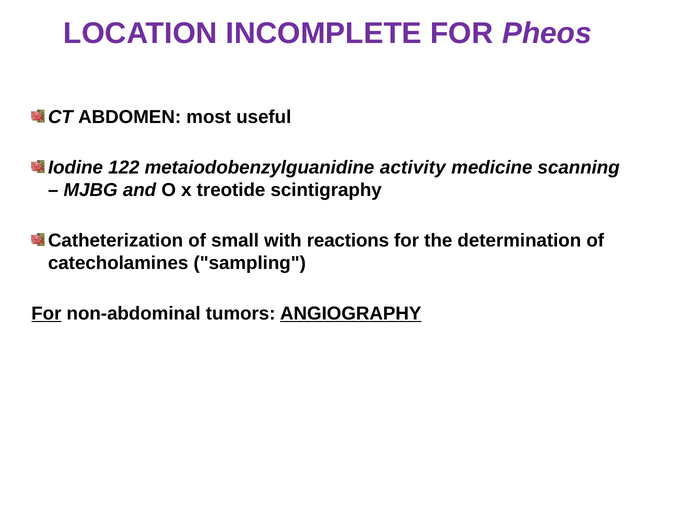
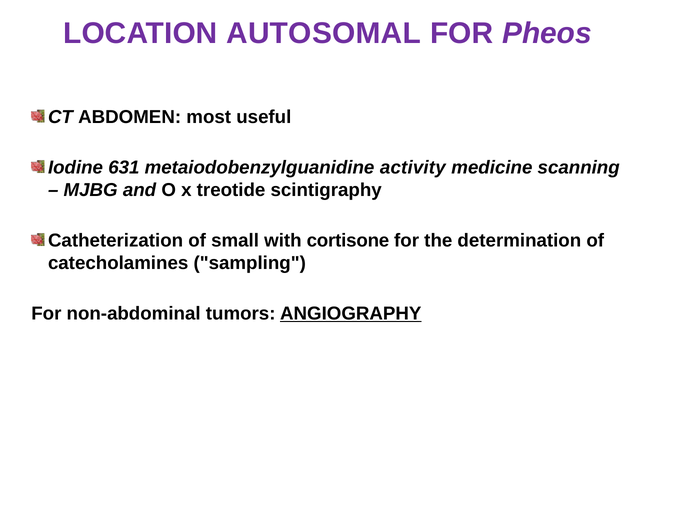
INCOMPLETE: INCOMPLETE -> AUTOSOMAL (324, 33)
122: 122 -> 631 (124, 167)
reactions: reactions -> cortisone (348, 240)
For underline: present -> none (46, 313)
